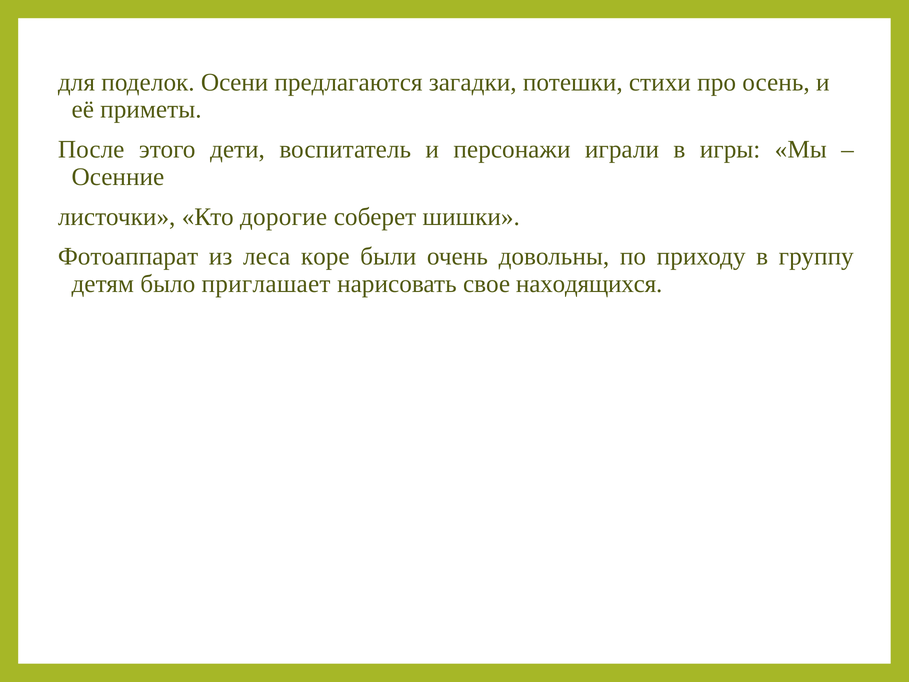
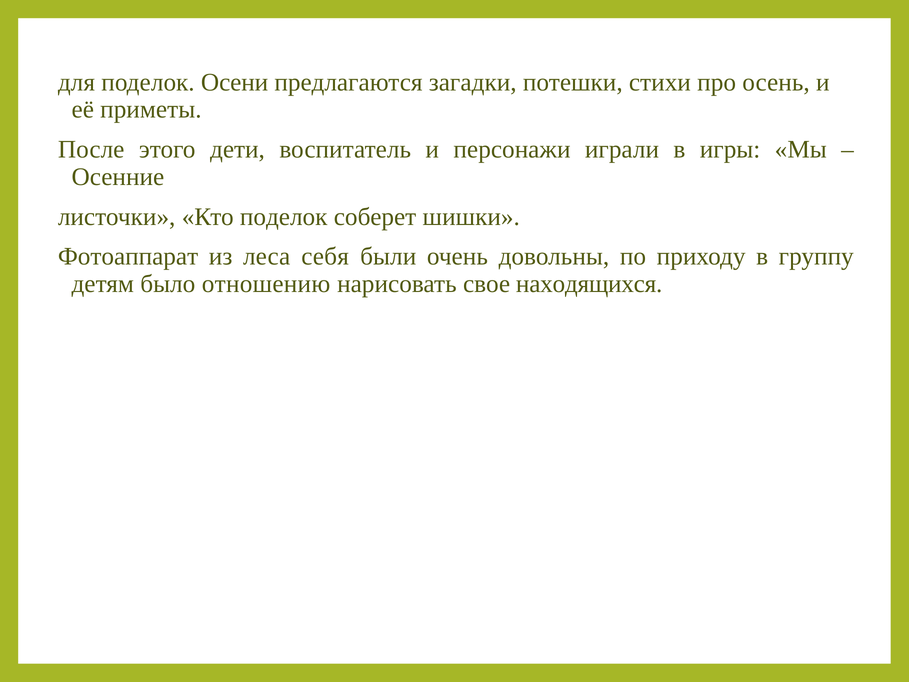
Кто дорогие: дорогие -> поделок (284, 217)
коре: коре -> себя (325, 257)
приглашает: приглашает -> отношению (266, 284)
